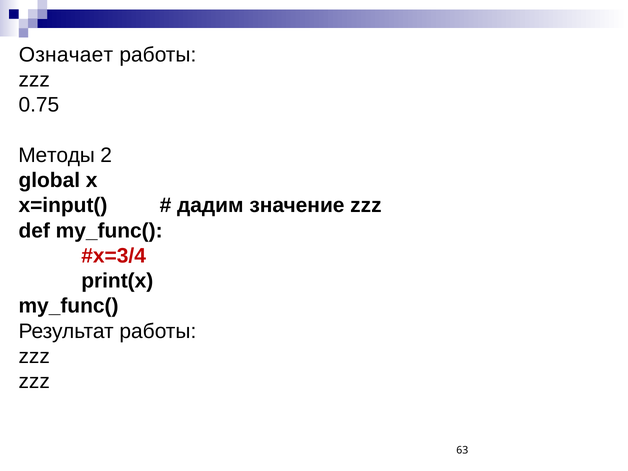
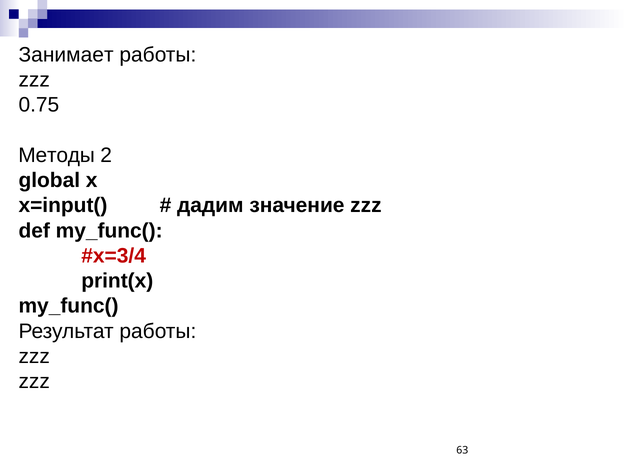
Означает: Означает -> Занимает (66, 55)
